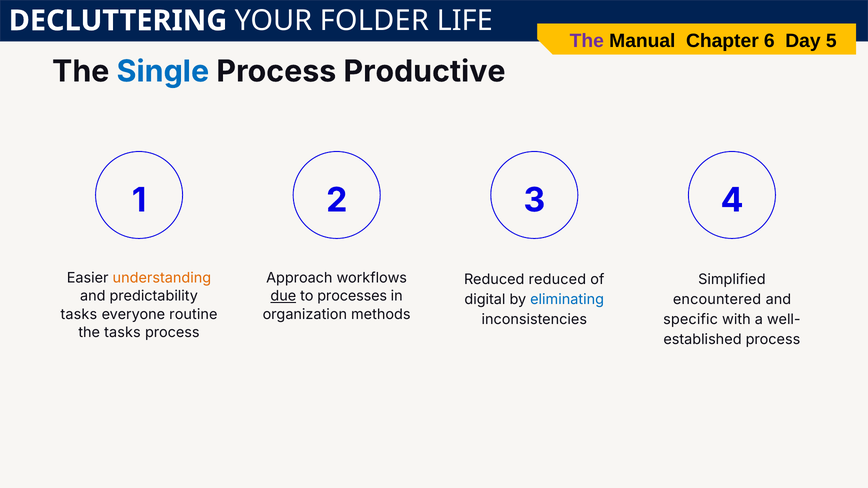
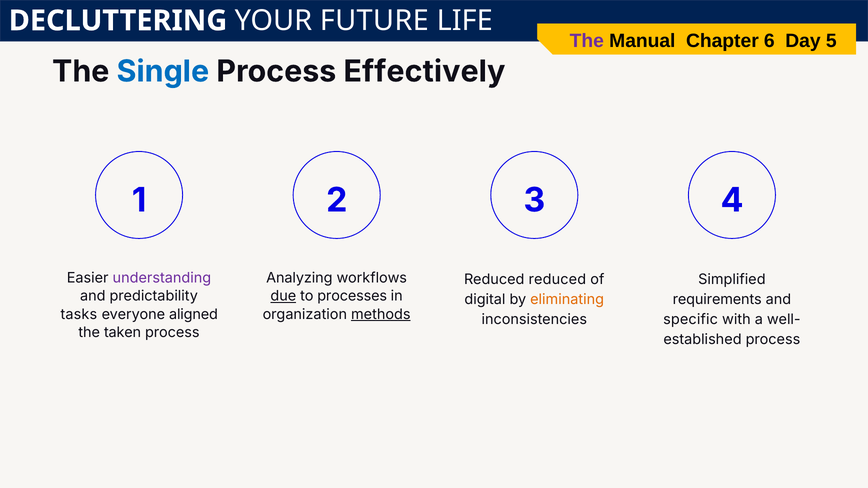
FOLDER: FOLDER -> FUTURE (374, 21)
Productive: Productive -> Effectively (424, 72)
understanding colour: orange -> purple (162, 278)
Approach: Approach -> Analyzing (299, 278)
eliminating colour: blue -> orange (567, 300)
encountered: encountered -> requirements (717, 300)
routine: routine -> aligned (193, 315)
methods underline: none -> present (381, 315)
the tasks: tasks -> taken (123, 333)
